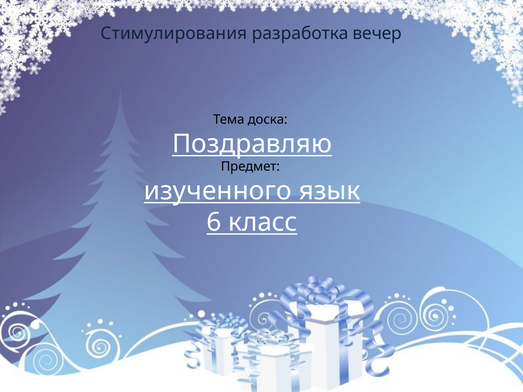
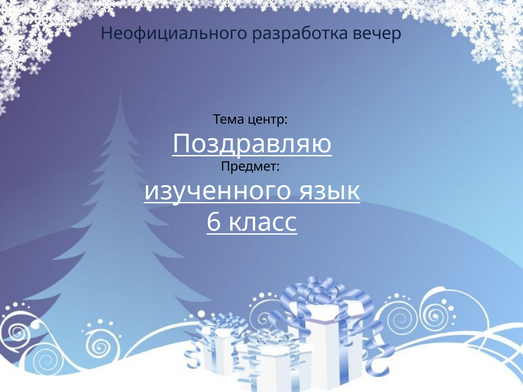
Стимулирования: Стимулирования -> Неофициального (174, 33)
доска: доска -> центр (268, 119)
